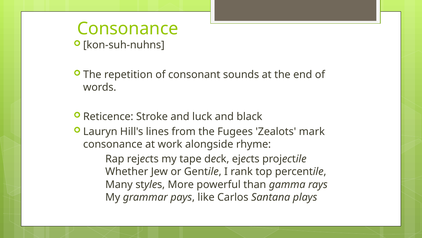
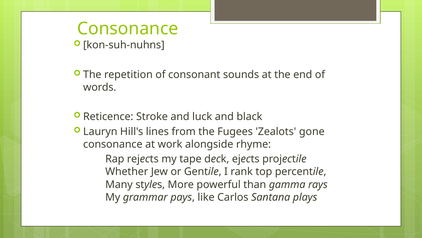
mark: mark -> gone (312, 131)
